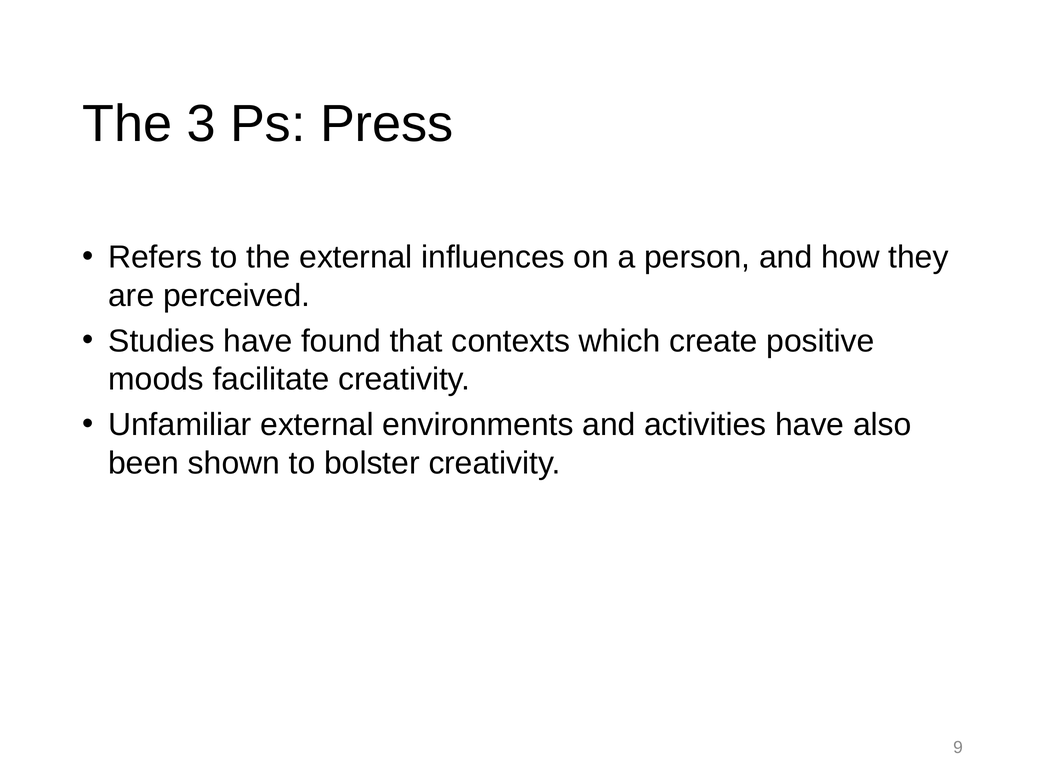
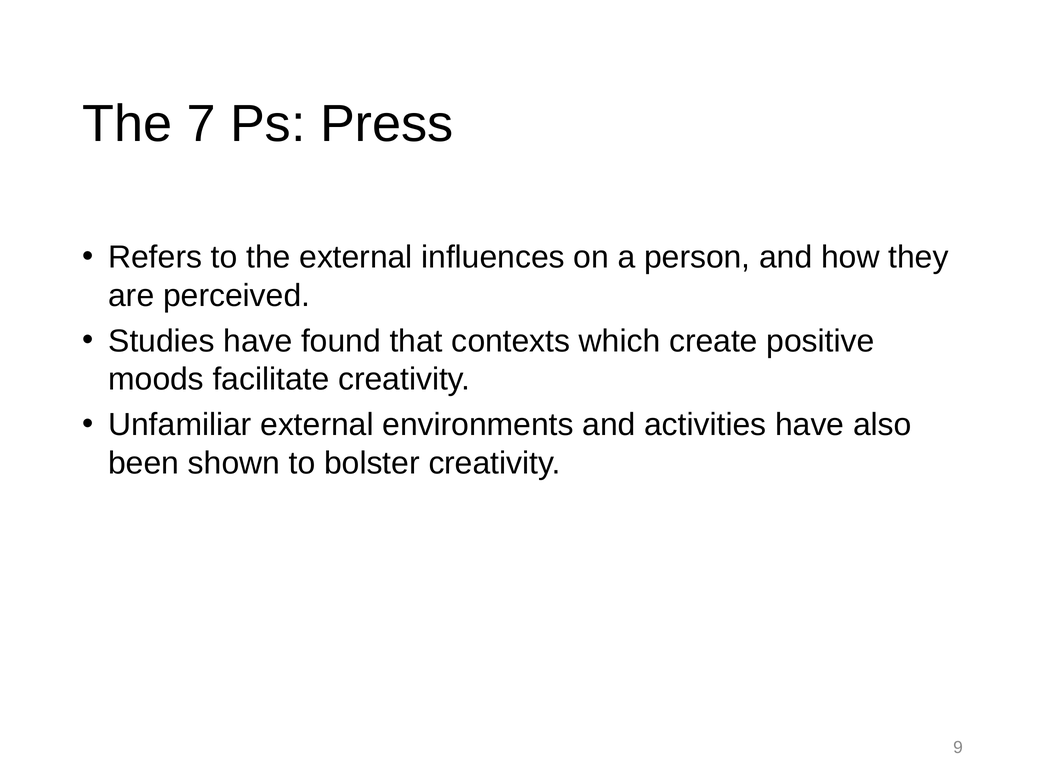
3: 3 -> 7 (201, 124)
